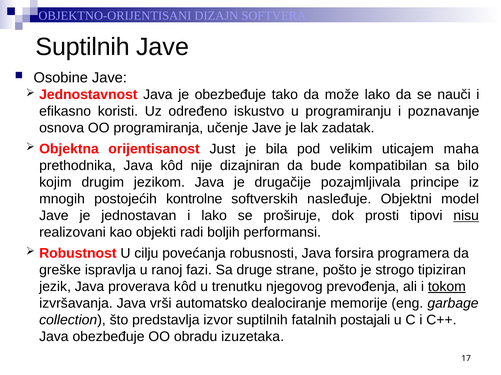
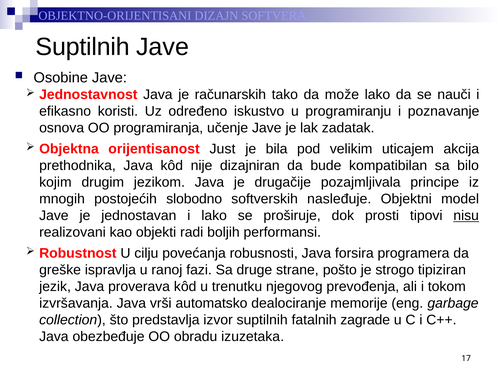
je obezbeđuje: obezbeđuje -> računarskih (230, 95)
maha: maha -> akcija (461, 149)
kontrolne: kontrolne -> slobodno (194, 199)
tokom underline: present -> none (447, 287)
postajali: postajali -> zagrade (365, 320)
